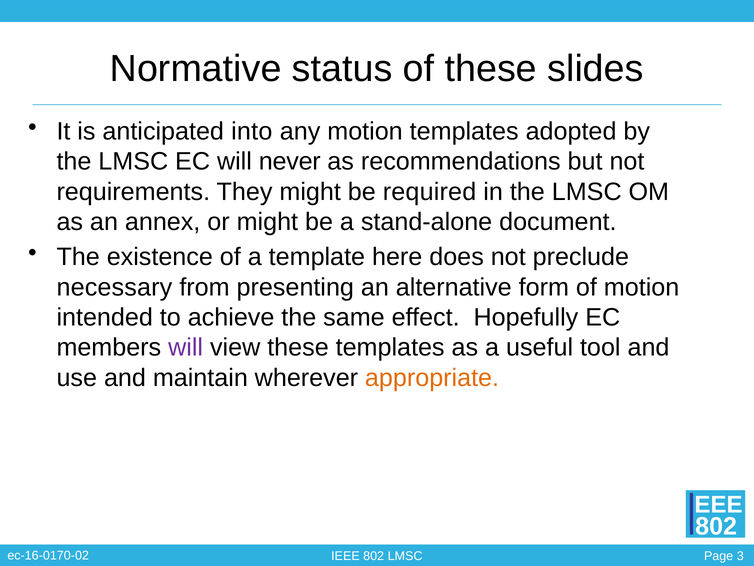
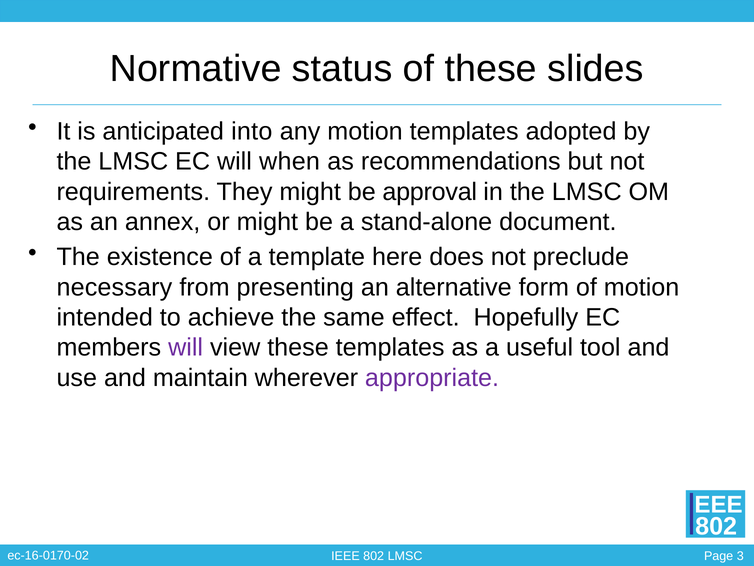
never: never -> when (290, 161)
required: required -> approval (430, 192)
appropriate colour: orange -> purple (432, 378)
